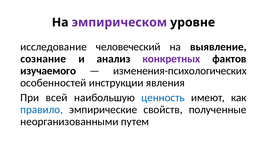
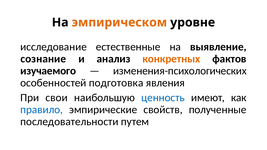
эмпирическом colour: purple -> orange (119, 22)
человеческий: человеческий -> естественные (128, 47)
конкретных colour: purple -> orange (171, 59)
инструкции: инструкции -> подготовка (116, 83)
всей: всей -> свои (57, 98)
неорганизованными: неорганизованными -> последовательности (69, 122)
